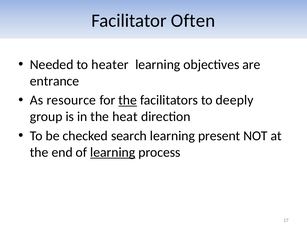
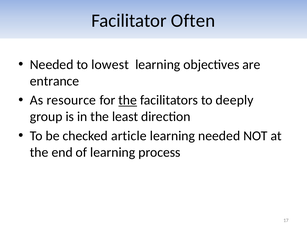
heater: heater -> lowest (110, 64)
heat: heat -> least (125, 116)
search: search -> article (129, 135)
learning present: present -> needed (219, 135)
learning underline: present -> none (113, 152)
